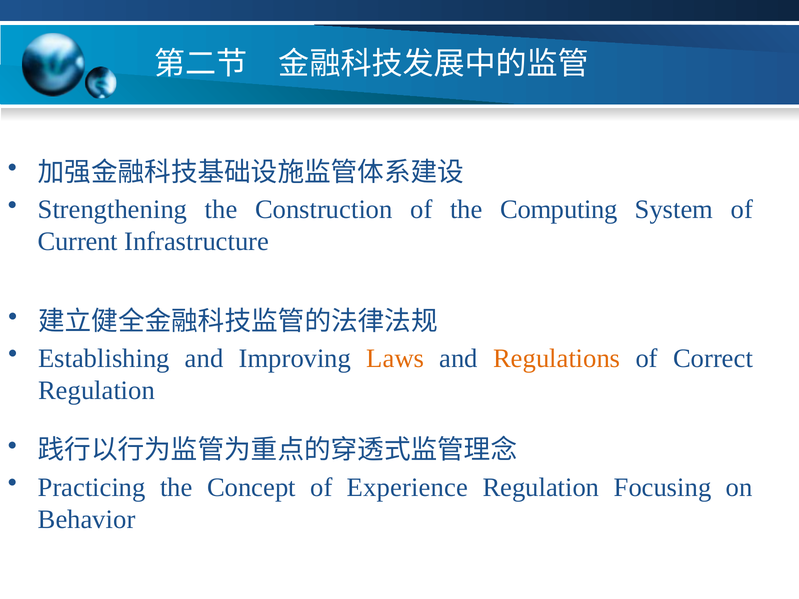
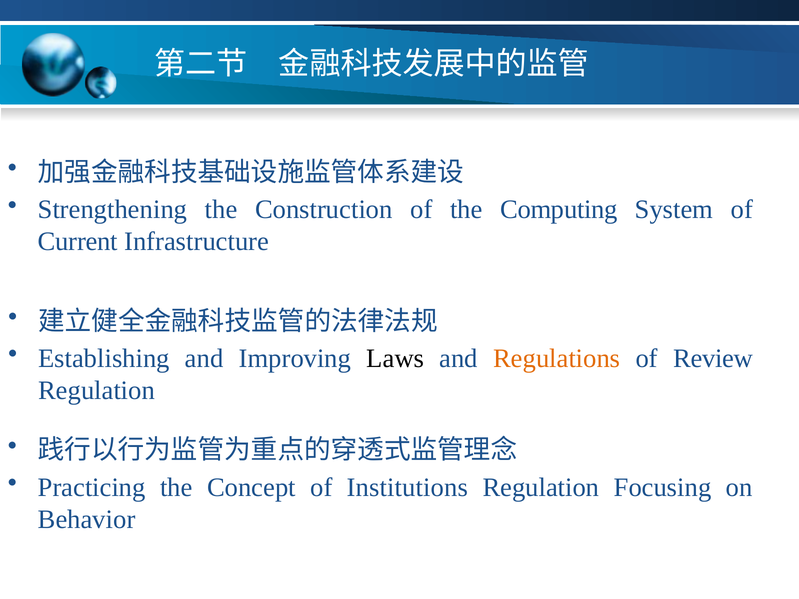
Laws colour: orange -> black (395, 359)
Correct: Correct -> Review (713, 359)
Experience: Experience -> Institutions (407, 488)
